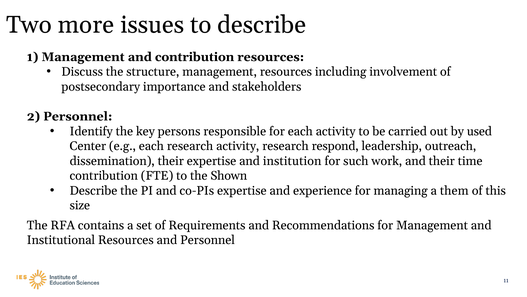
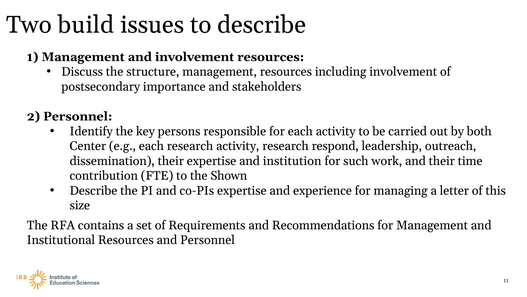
more: more -> build (86, 25)
and contribution: contribution -> involvement (195, 57)
used: used -> both (479, 131)
them: them -> letter (454, 190)
